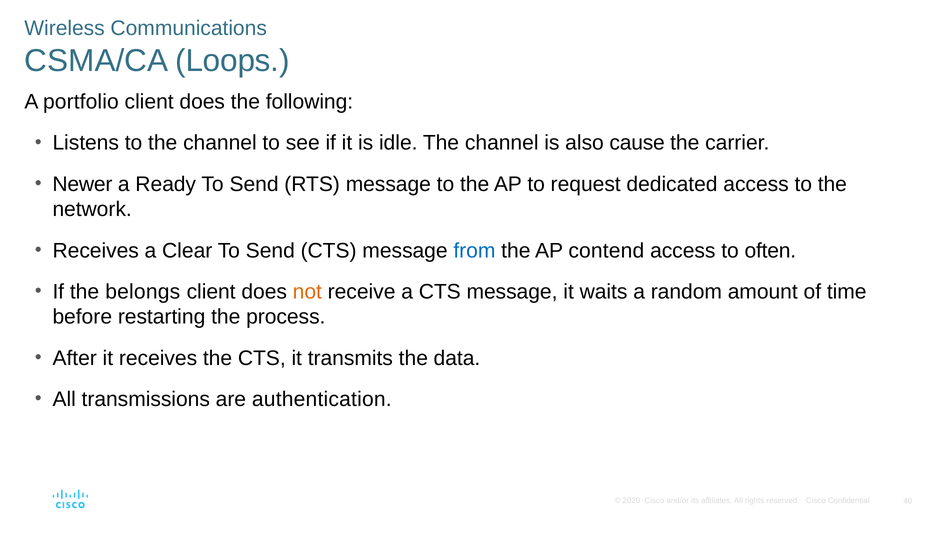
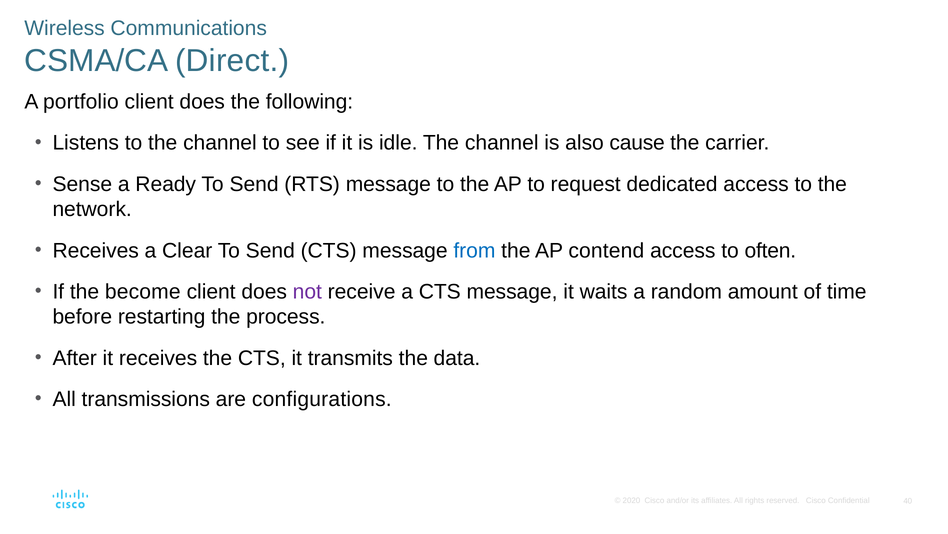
Loops: Loops -> Direct (232, 61)
Newer: Newer -> Sense (82, 184)
belongs: belongs -> become (143, 291)
not colour: orange -> purple (307, 291)
authentication: authentication -> configurations (322, 399)
